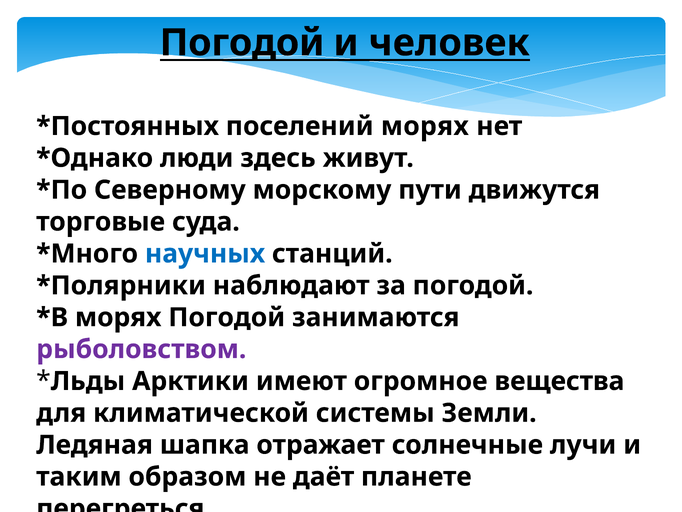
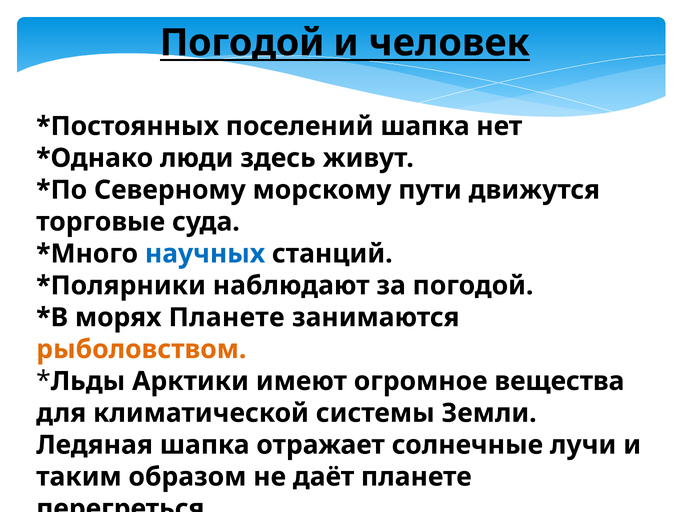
поселений морях: морях -> шапка (425, 126)
морях Погодой: Погодой -> Планете (227, 317)
рыболовством colour: purple -> orange (141, 349)
